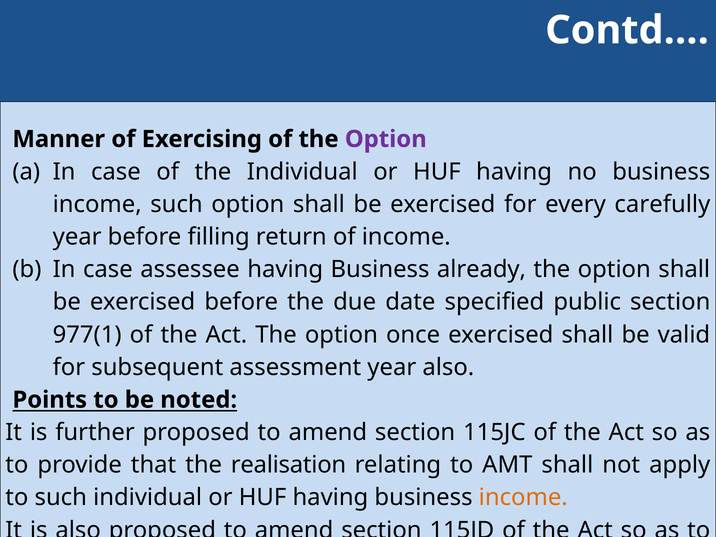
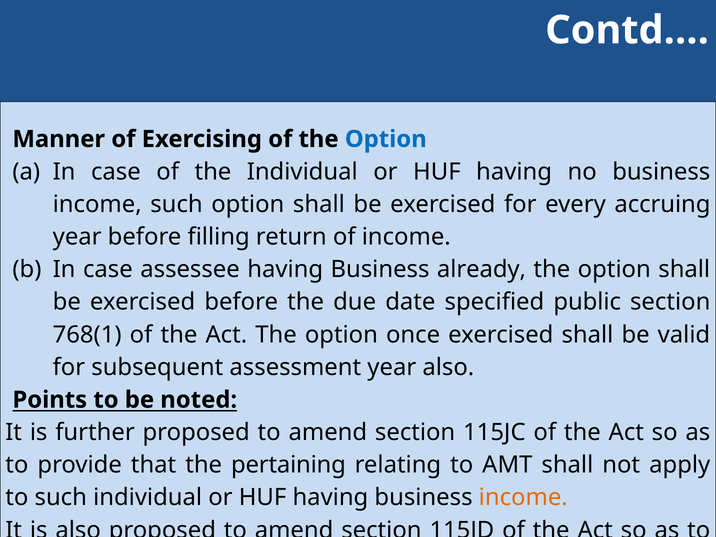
Option colour: purple -> blue (386, 139)
carefully: carefully -> accruing (662, 204)
977(1: 977(1 -> 768(1 (87, 335)
realisation: realisation -> pertaining (288, 465)
